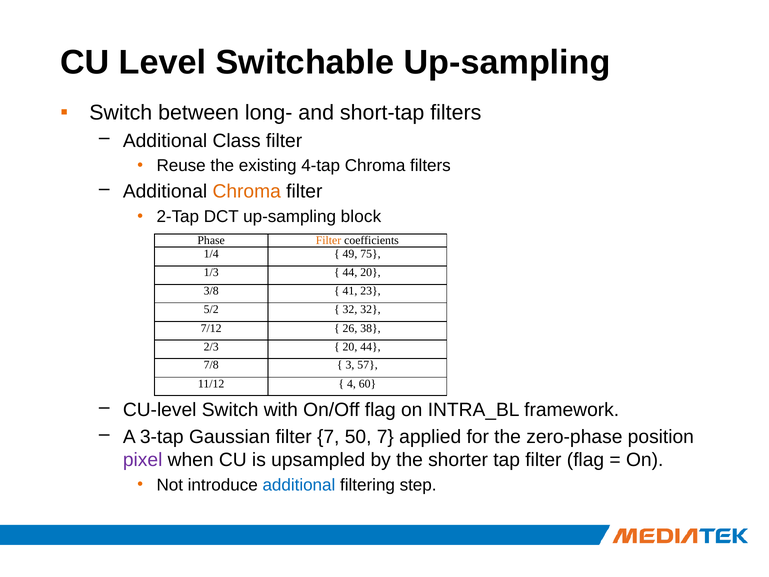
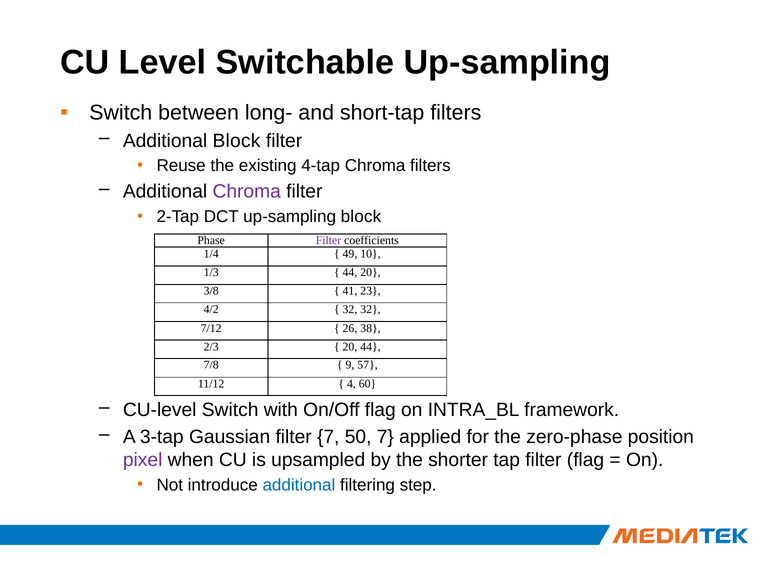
Additional Class: Class -> Block (236, 141)
Chroma colour: orange -> purple (247, 192)
Filter colour: orange -> purple (328, 241)
75: 75 -> 10 (370, 254)
5/2: 5/2 -> 4/2 (211, 309)
3: 3 -> 9 (350, 365)
